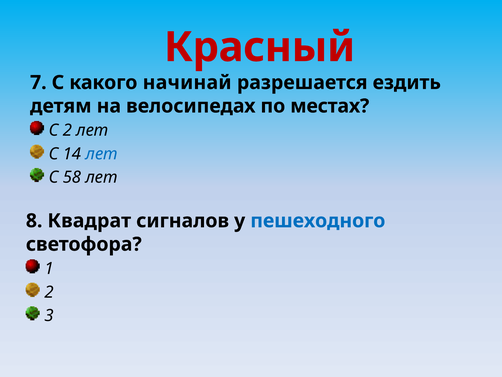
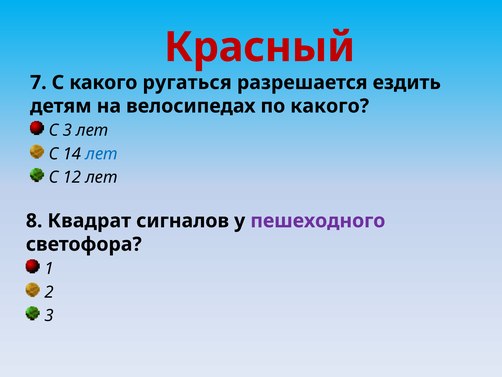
начинай: начинай -> ругаться (187, 82)
по местах: местах -> какого (330, 106)
С 2: 2 -> 3 (67, 130)
58: 58 -> 12 (72, 177)
пешеходного colour: blue -> purple (318, 221)
